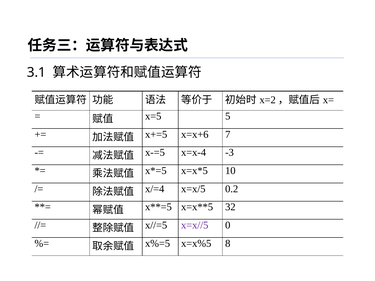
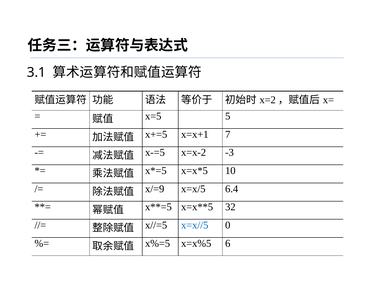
x=x+6: x=x+6 -> x=x+1 (195, 135)
x=x-4: x=x-4 -> x=x-2 (194, 153)
x/=4: x/=4 -> x/=9 (155, 189)
0.2: 0.2 -> 6.4 (232, 189)
x=x//5 colour: purple -> blue (195, 225)
8: 8 -> 6 (228, 244)
